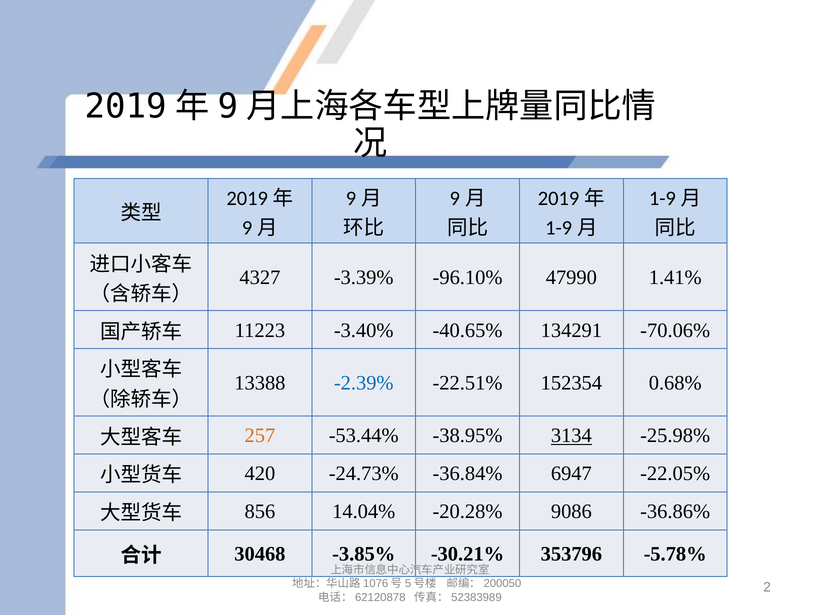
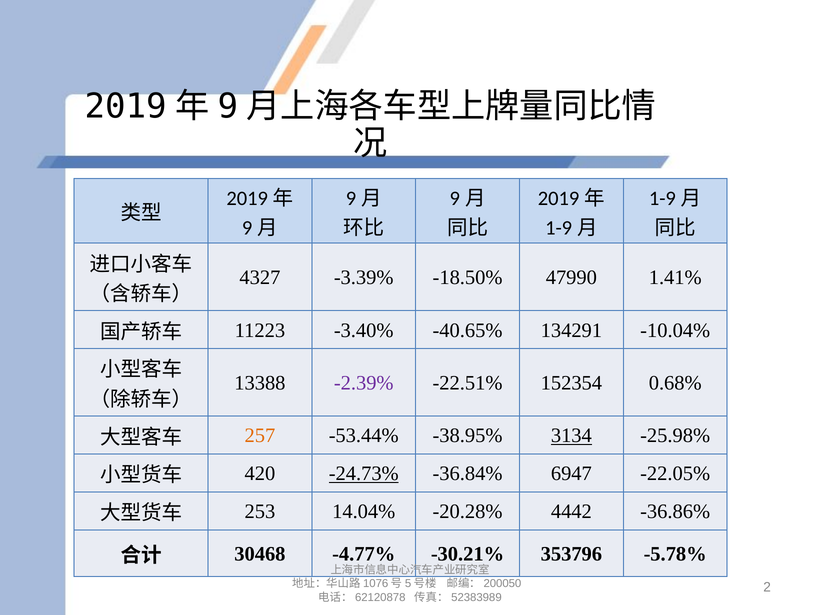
-96.10%: -96.10% -> -18.50% (468, 278)
-70.06%: -70.06% -> -10.04% (675, 330)
-2.39% colour: blue -> purple (364, 383)
-24.73% underline: none -> present (364, 474)
856: 856 -> 253 (260, 512)
9086: 9086 -> 4442 (571, 512)
-3.85%: -3.85% -> -4.77% (364, 554)
